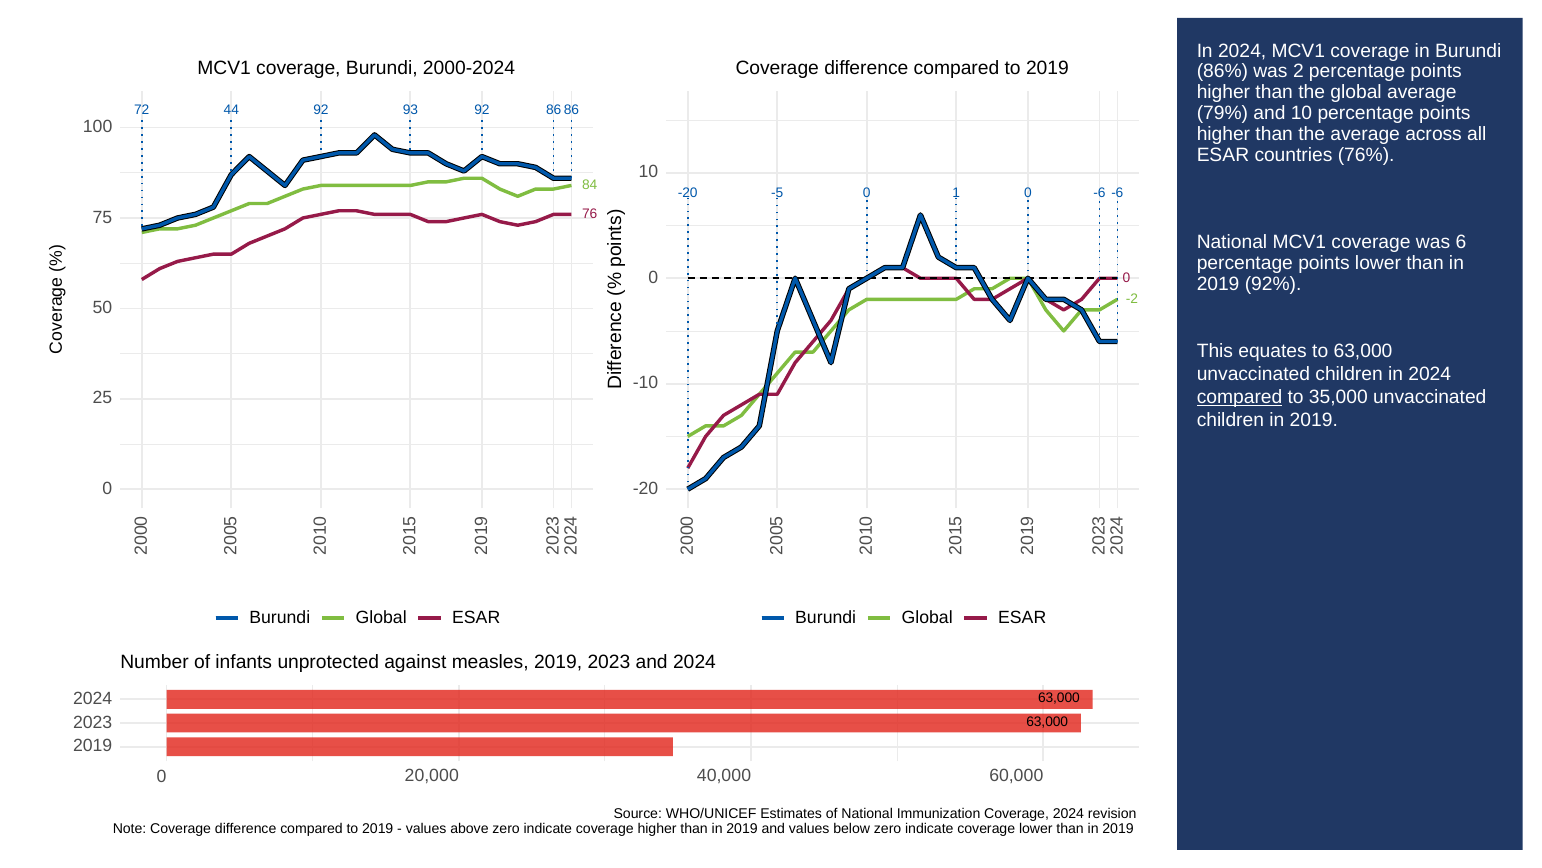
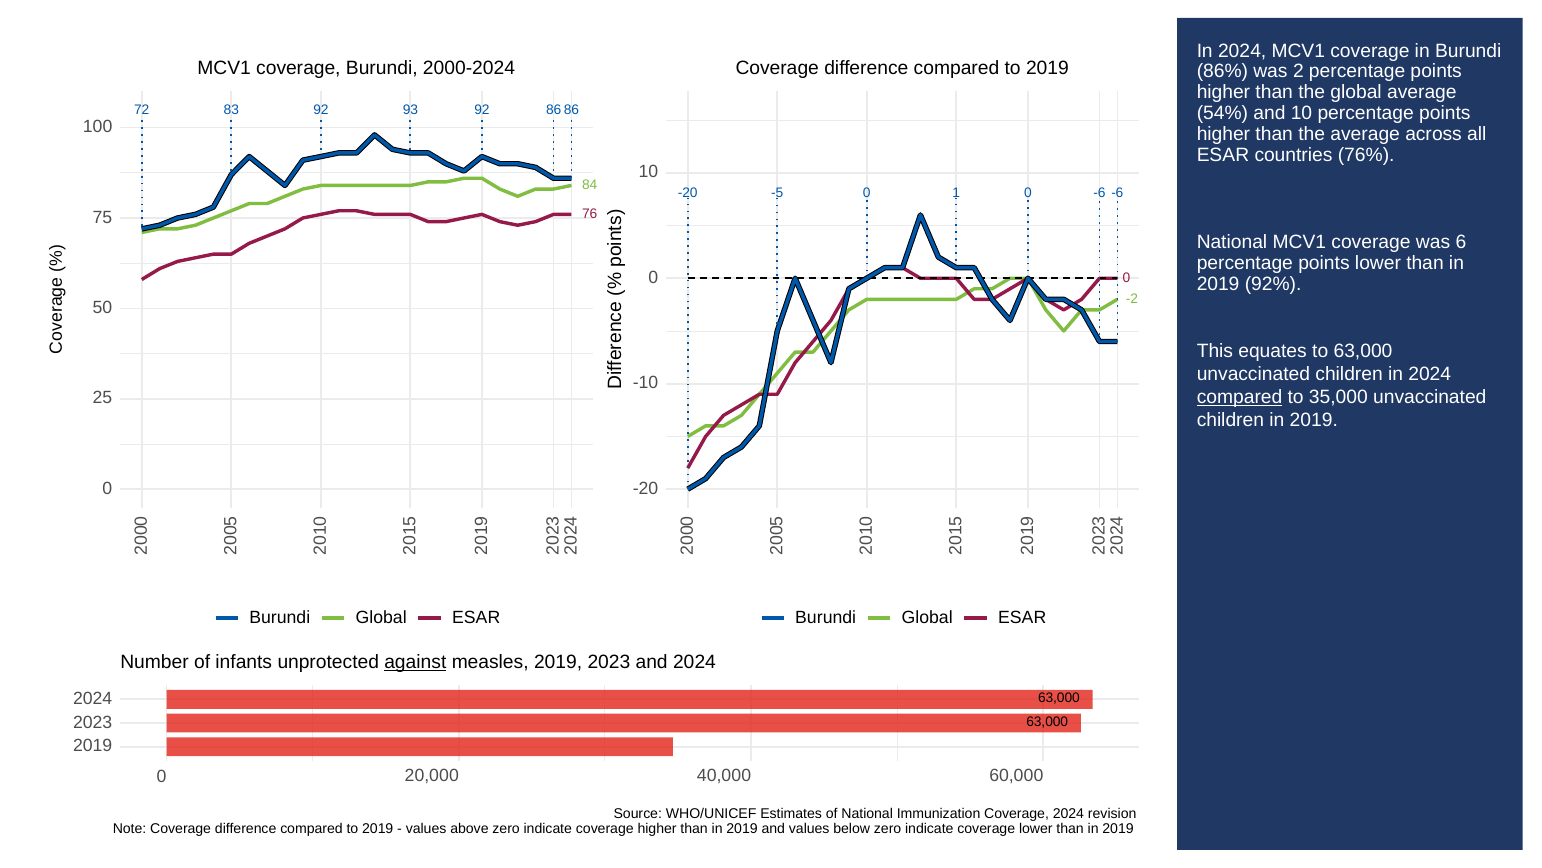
44: 44 -> 83 (231, 110)
79%: 79% -> 54% (1222, 113)
against underline: none -> present (415, 662)
